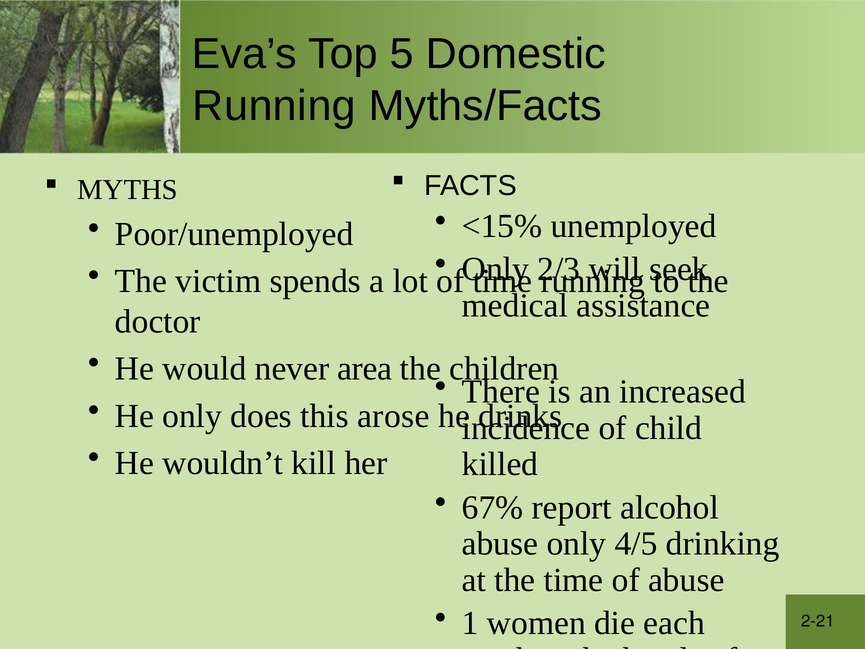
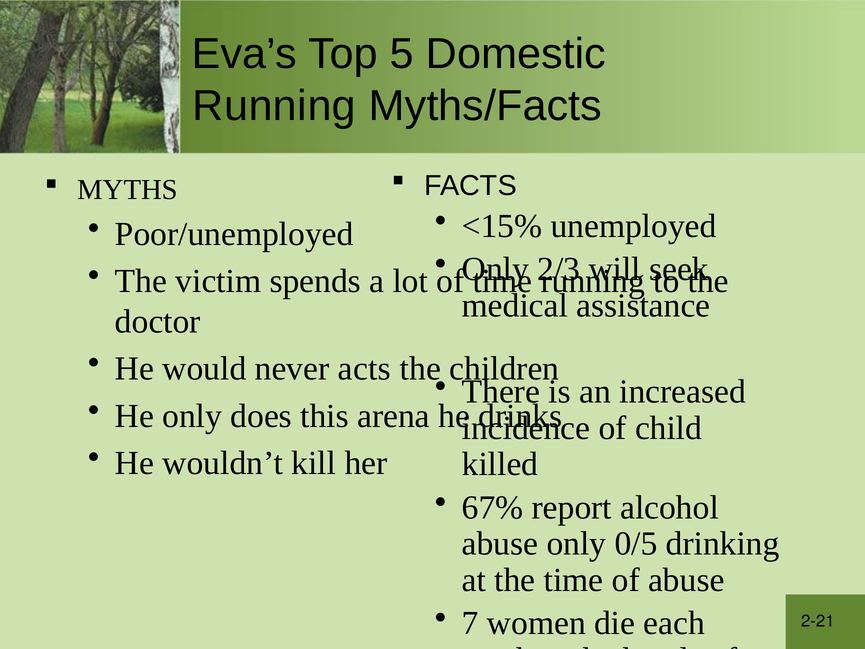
area: area -> acts (364, 369)
arose: arose -> arena (394, 416)
4/5: 4/5 -> 0/5 (636, 544)
1: 1 -> 7 (470, 623)
